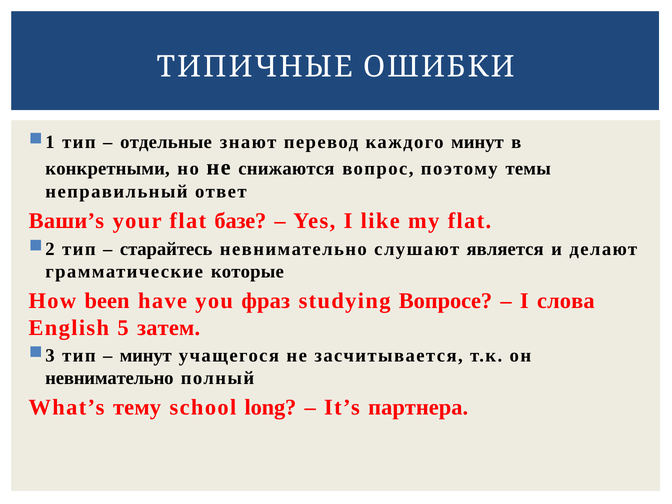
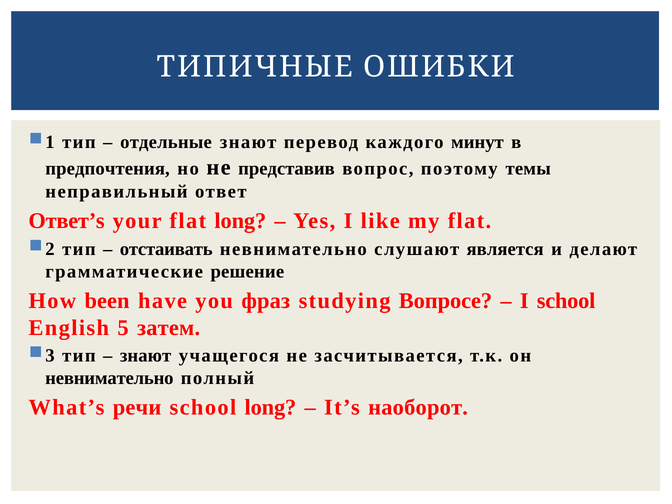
конкретными: конкретными -> предпочтения (108, 168)
снижаются: снижаются -> представив (286, 168)
Ваши’s: Ваши’s -> Ответ’s (67, 221)
flat базе: базе -> long (240, 221)
старайтесь: старайтесь -> отстаивать (166, 249)
которые: которые -> решение (247, 271)
I слова: слова -> school (566, 301)
минут: минут -> знают (146, 356)
тему: тему -> речи (137, 408)
партнера: партнера -> наоборот (418, 408)
